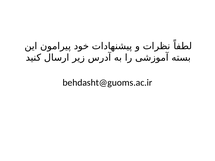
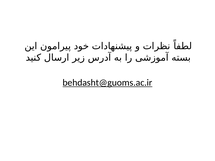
behdasht@guoms.ac.ir underline: none -> present (107, 83)
